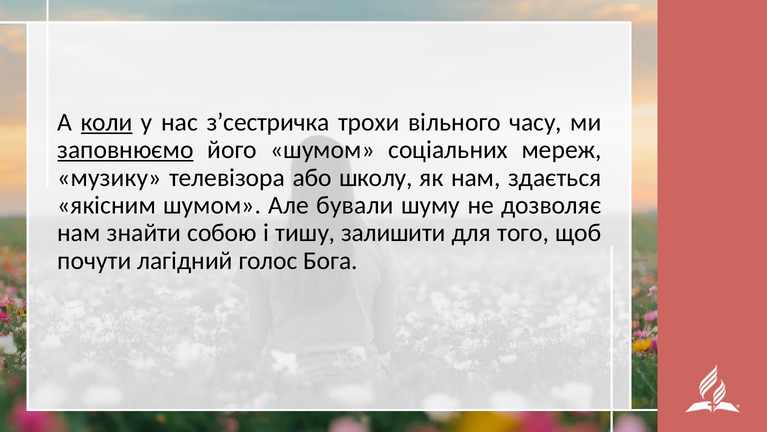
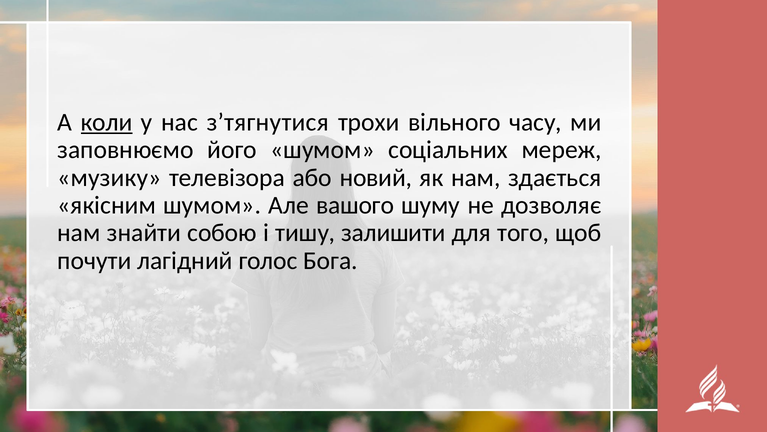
з’сестричка: з’сестричка -> з’тягнутися (268, 122)
заповнюємо underline: present -> none (125, 150)
школу: школу -> новий (376, 177)
бували: бували -> вашого (355, 205)
